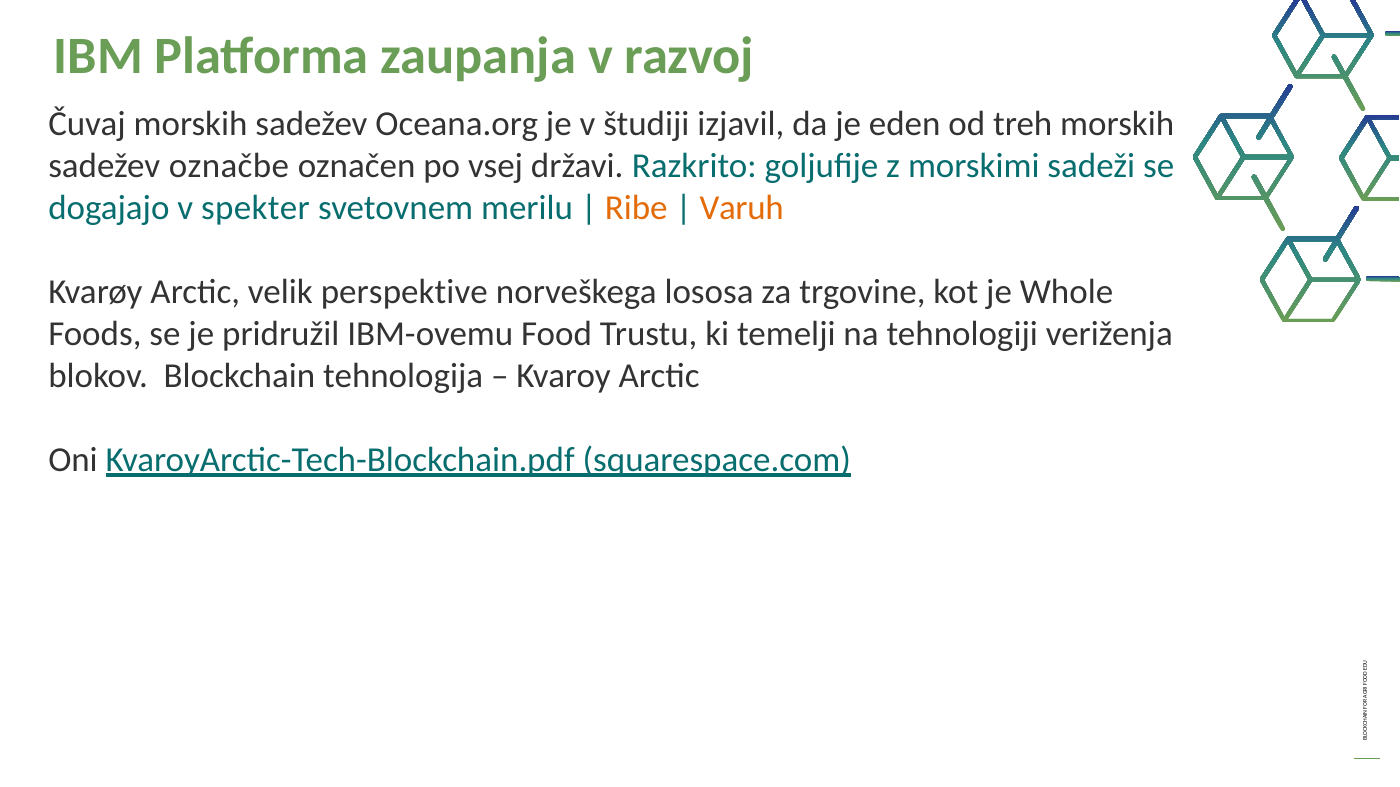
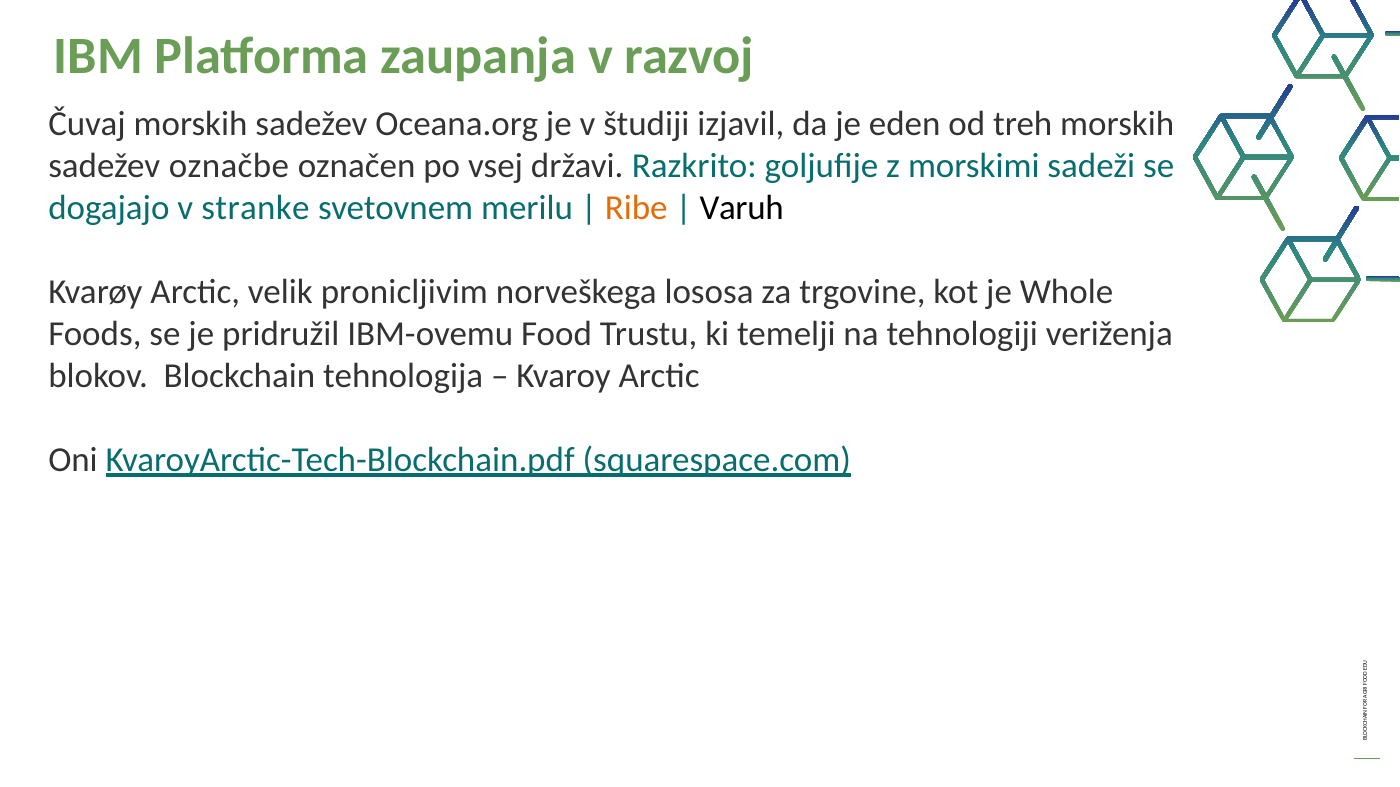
spekter: spekter -> stranke (255, 208)
Varuh colour: orange -> black (742, 208)
perspektive: perspektive -> pronicljivim (404, 292)
